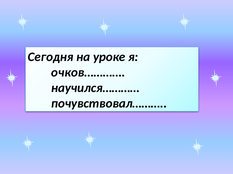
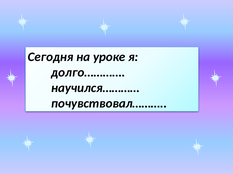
очков…………: очков………… -> долго………… (88, 73)
